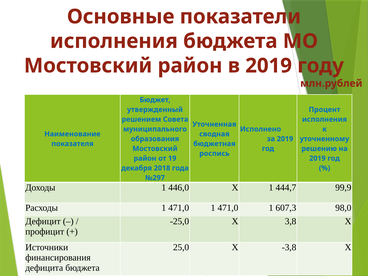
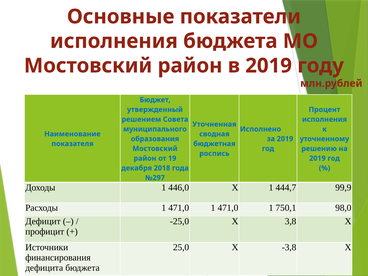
607,3: 607,3 -> 750,1 (286, 208)
